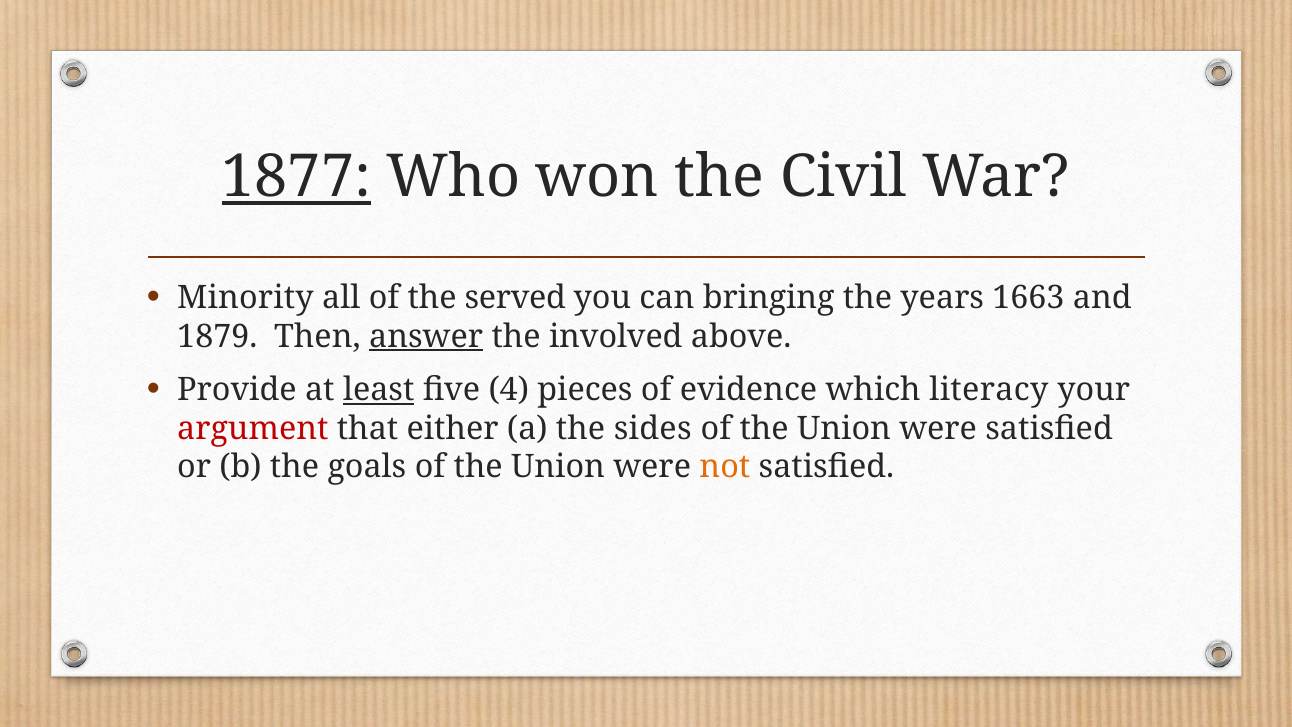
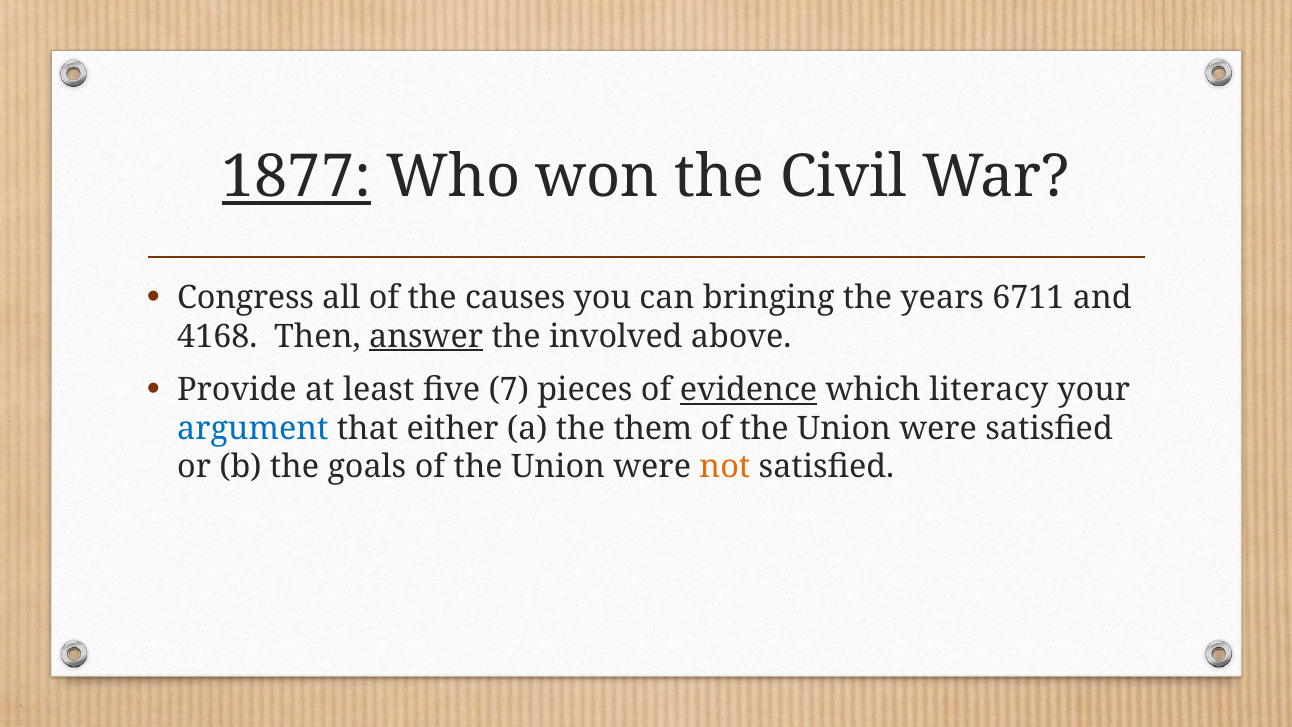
Minority: Minority -> Congress (246, 297)
served: served -> causes (515, 297)
1663: 1663 -> 6711 (1028, 297)
1879: 1879 -> 4168 (217, 336)
least underline: present -> none (379, 390)
4: 4 -> 7 (509, 390)
evidence underline: none -> present (748, 390)
argument colour: red -> blue (253, 428)
sides: sides -> them (653, 428)
